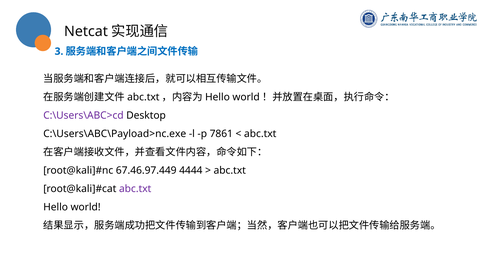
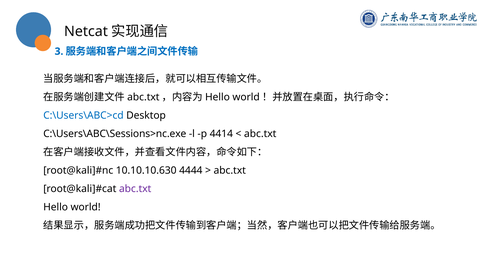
C:\Users\ABC>cd colour: purple -> blue (83, 115)
C:\Users\ABC\Payload>nc.exe: C:\Users\ABC\Payload>nc.exe -> C:\Users\ABC\Sessions>nc.exe (115, 134)
7861: 7861 -> 4414 (221, 134)
67.46.97.449: 67.46.97.449 -> 10.10.10.630 (146, 170)
